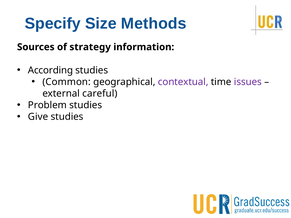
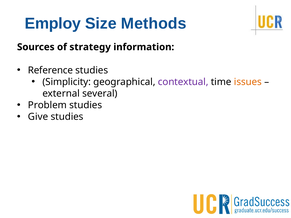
Specify: Specify -> Employ (53, 24)
According: According -> Reference (50, 70)
Common: Common -> Simplicity (67, 82)
issues colour: purple -> orange (248, 82)
careful: careful -> several (100, 94)
